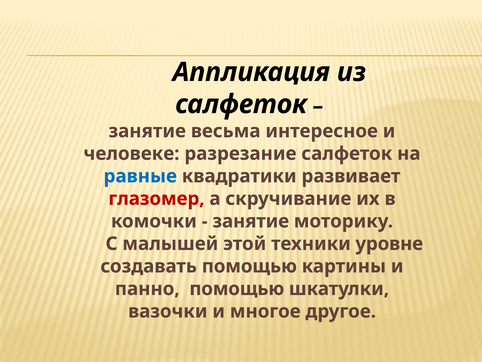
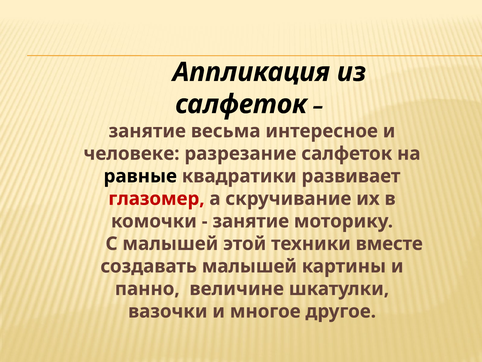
равные colour: blue -> black (140, 176)
уровне: уровне -> вместе (389, 243)
создавать помощью: помощью -> малышей (249, 266)
панно помощью: помощью -> величине (237, 288)
